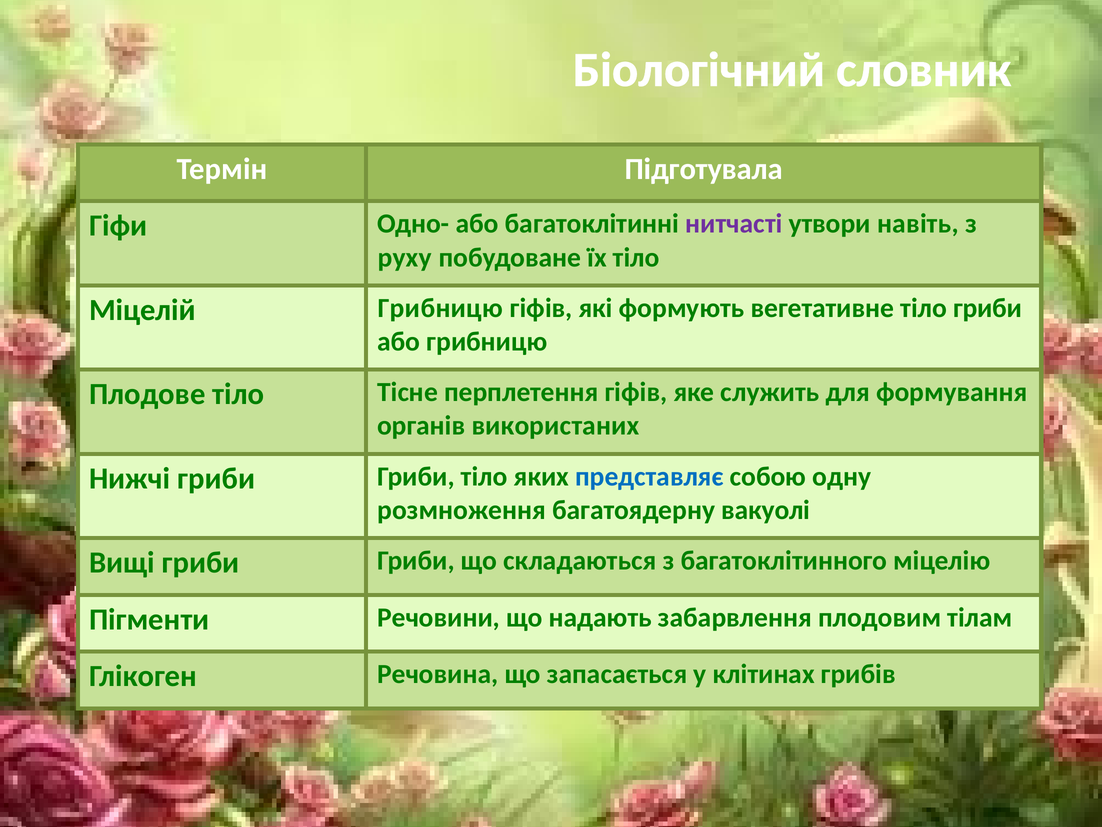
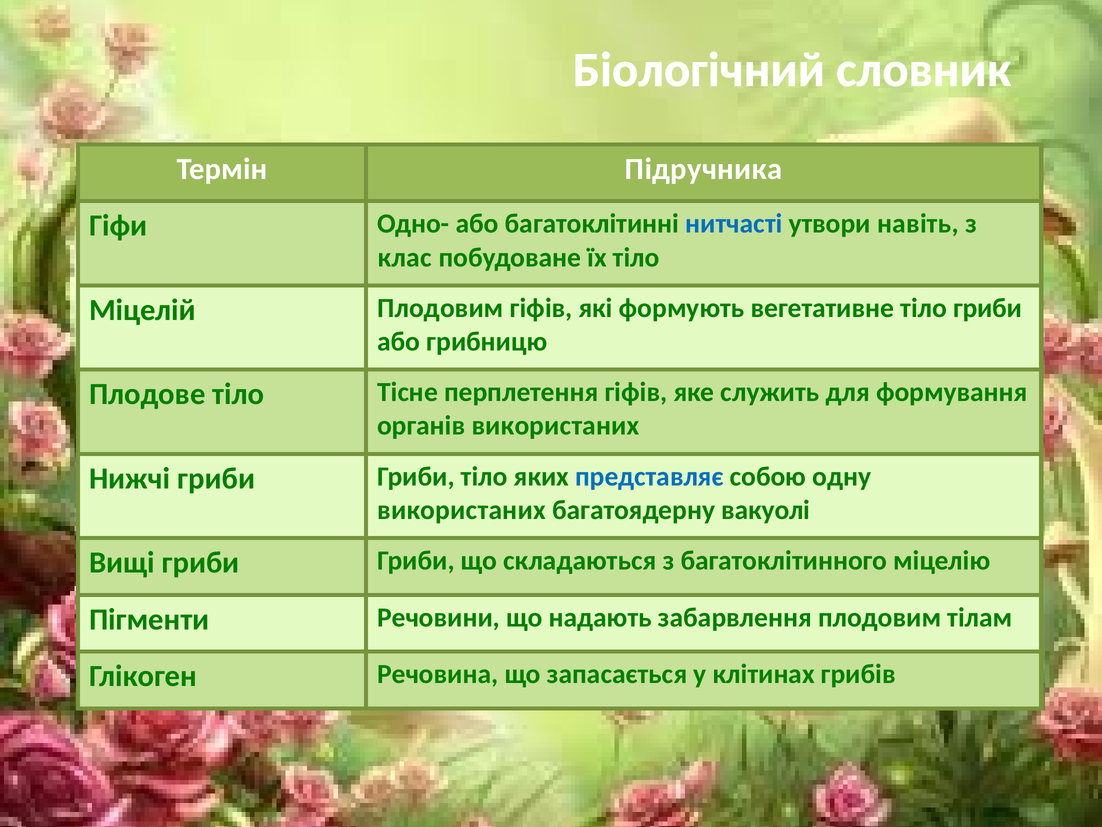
Підготувала: Підготувала -> Підручника (704, 169)
нитчасті colour: purple -> blue (734, 224)
руху: руху -> клас (405, 257)
Міцелій Грибницю: Грибницю -> Плодовим (440, 308)
розмноження: розмноження -> використаних (461, 510)
